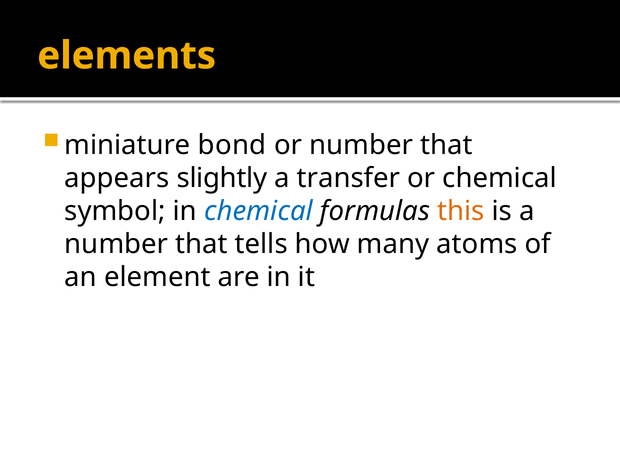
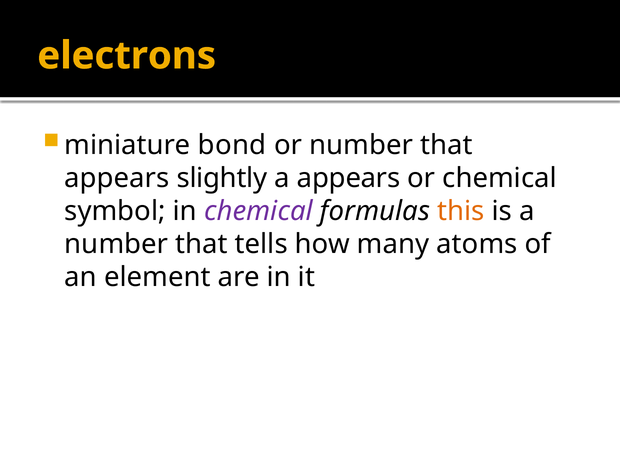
elements: elements -> electrons (127, 56)
a transfer: transfer -> appears (349, 178)
chemical colour: blue -> purple (258, 211)
